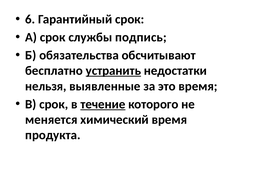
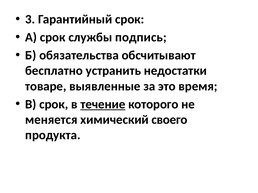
6: 6 -> 3 (30, 19)
устранить underline: present -> none (113, 71)
нельзя: нельзя -> товаре (46, 86)
химический время: время -> своего (169, 120)
